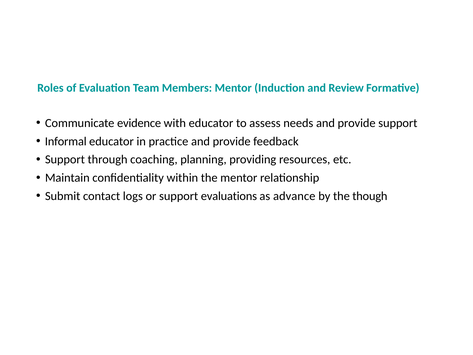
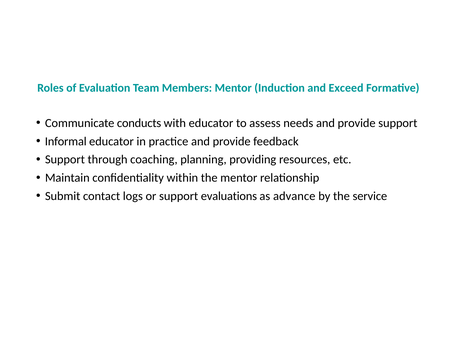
Review: Review -> Exceed (346, 88)
evidence: evidence -> conducts (139, 123)
though: though -> service (370, 196)
